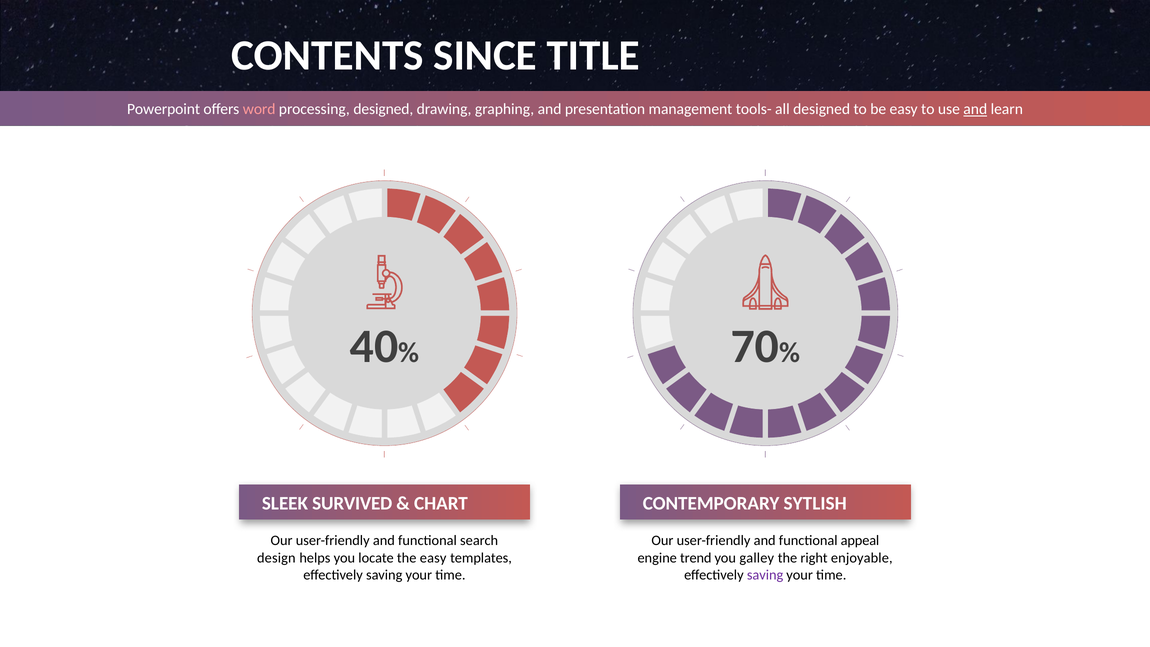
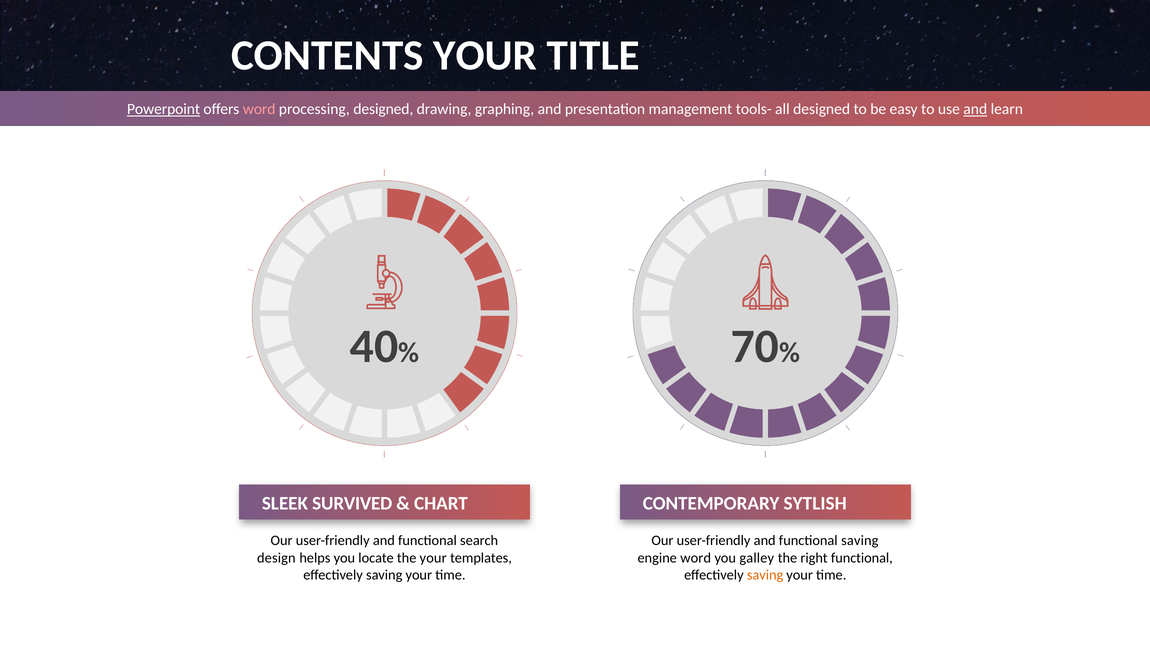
CONTENTS SINCE: SINCE -> YOUR (485, 55)
Powerpoint underline: none -> present (164, 109)
functional appeal: appeal -> saving (860, 540)
the easy: easy -> your (433, 558)
engine trend: trend -> word (696, 558)
right enjoyable: enjoyable -> functional (862, 558)
saving colour: purple -> orange (765, 575)
